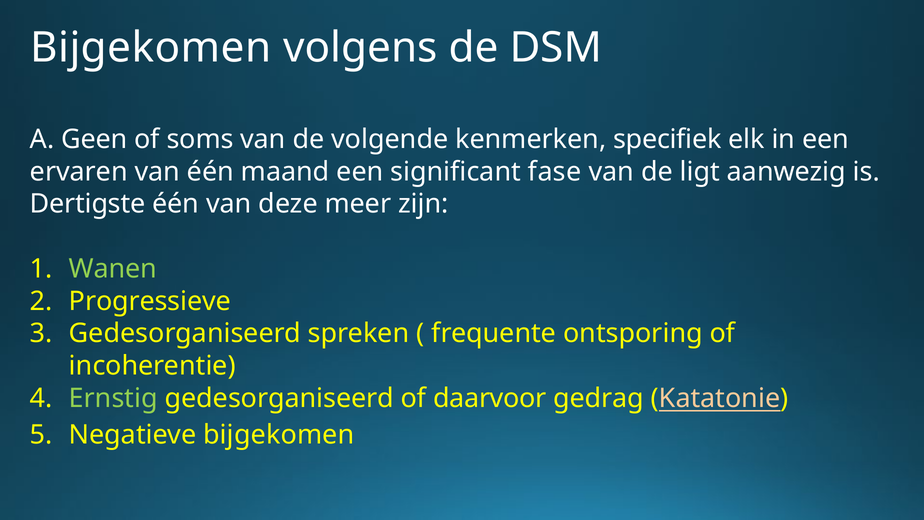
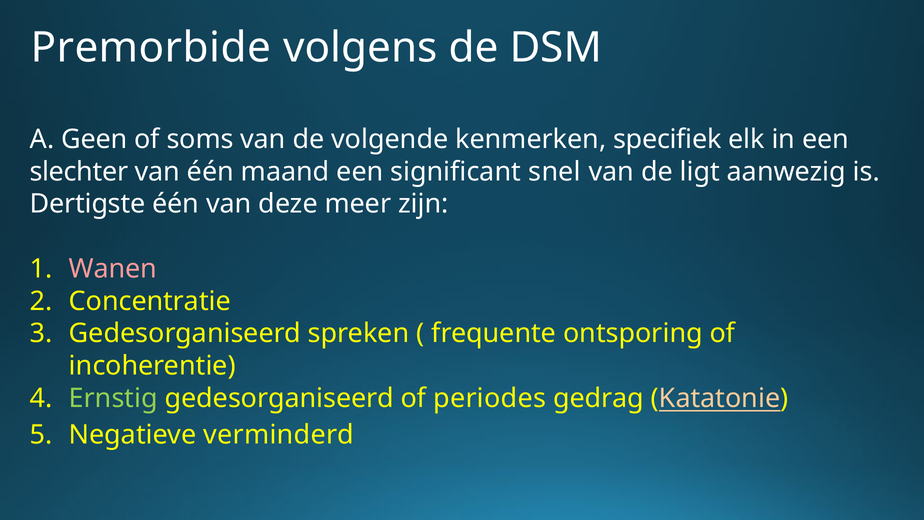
Bijgekomen: Bijgekomen -> Premorbide (151, 48)
ervaren: ervaren -> slechter (79, 172)
fase: fase -> snel (555, 172)
Wanen colour: light green -> pink (113, 269)
Progressieve: Progressieve -> Concentratie (150, 301)
daarvoor: daarvoor -> periodes (490, 398)
Negatieve bijgekomen: bijgekomen -> verminderd (279, 435)
